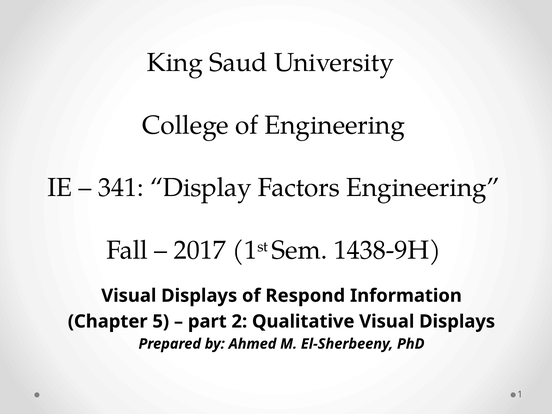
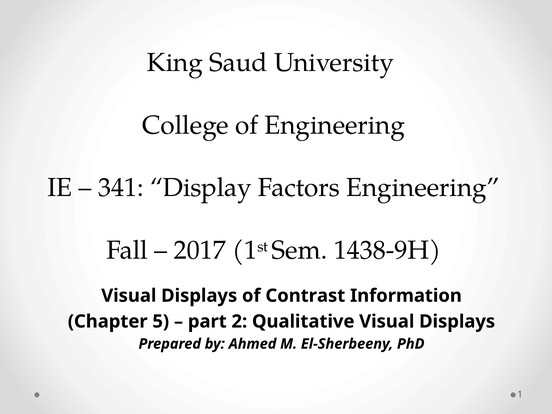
Respond: Respond -> Contrast (305, 296)
